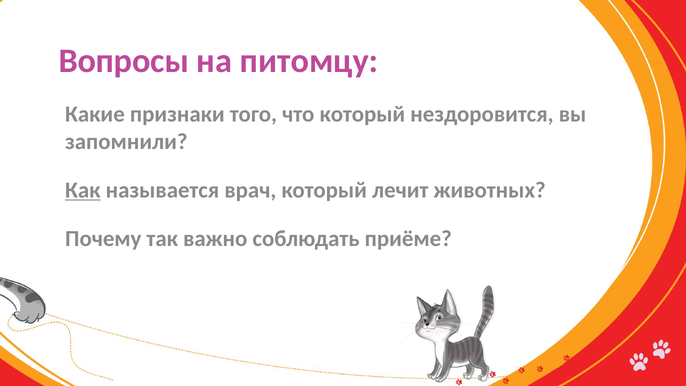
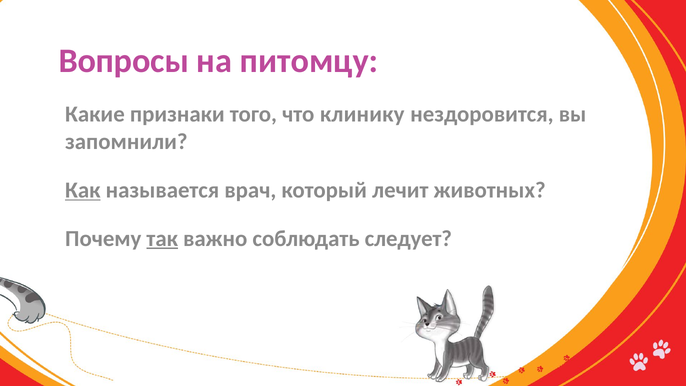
что который: который -> клинику (362, 114)
так underline: none -> present (162, 238)
приёме: приёме -> следует (408, 238)
